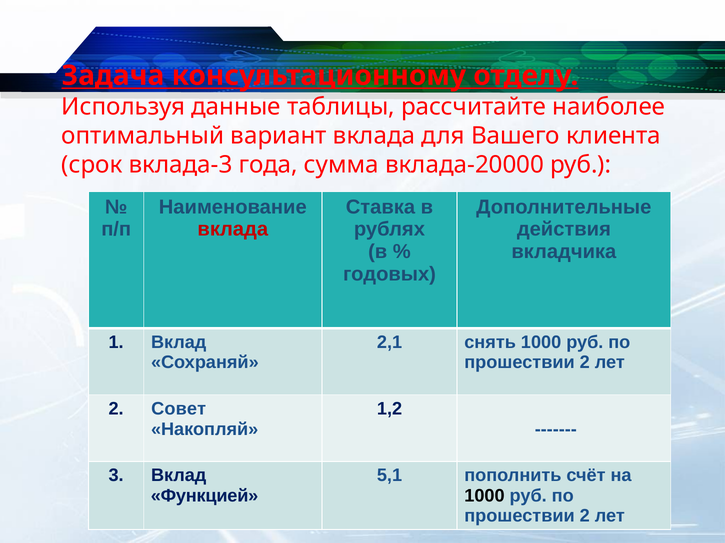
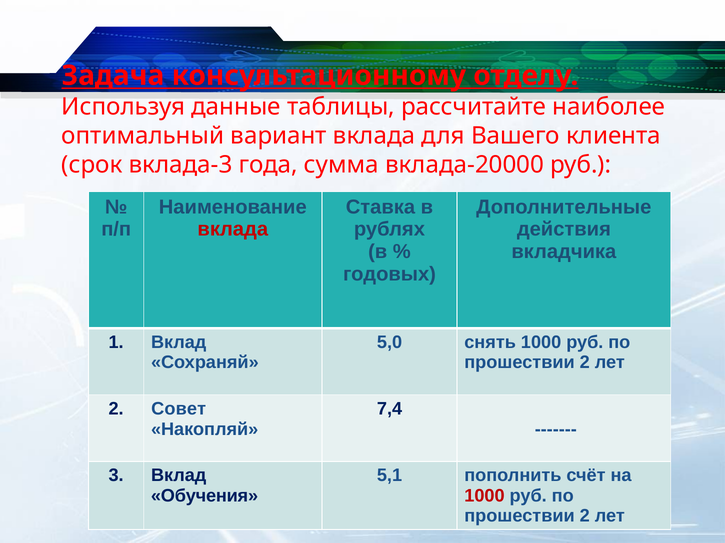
2,1: 2,1 -> 5,0 (390, 343)
1,2: 1,2 -> 7,4 (390, 409)
Функцией: Функцией -> Обучения (205, 496)
1000 colour: black -> red (484, 496)
